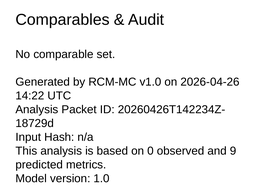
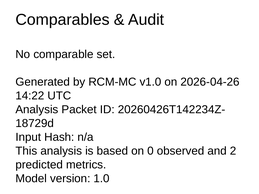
9: 9 -> 2 (233, 151)
